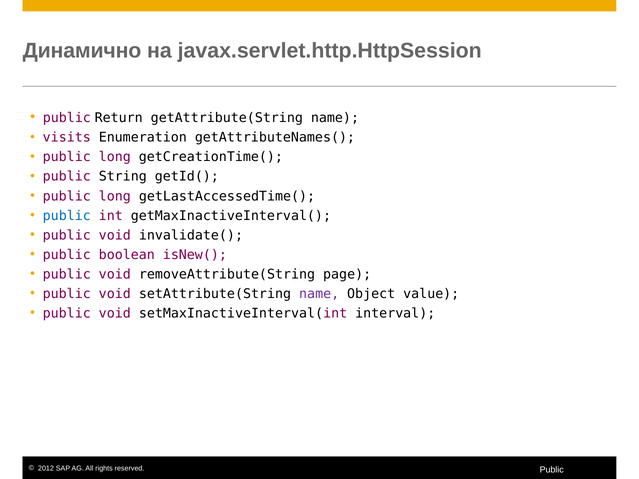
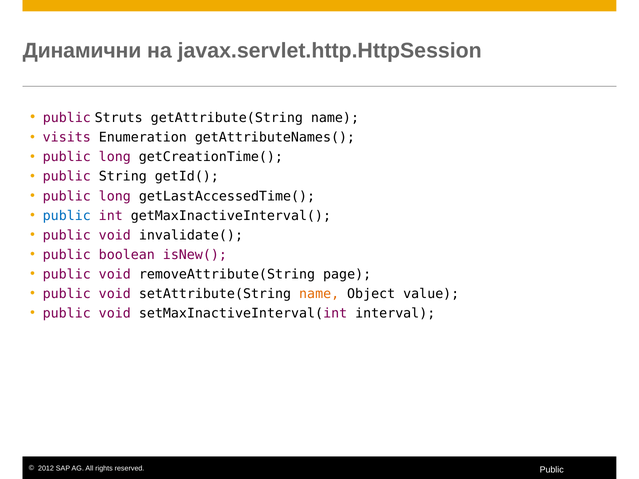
Динамично: Динамично -> Динамични (82, 51)
Return: Return -> Struts (119, 118)
name colour: purple -> orange (319, 294)
